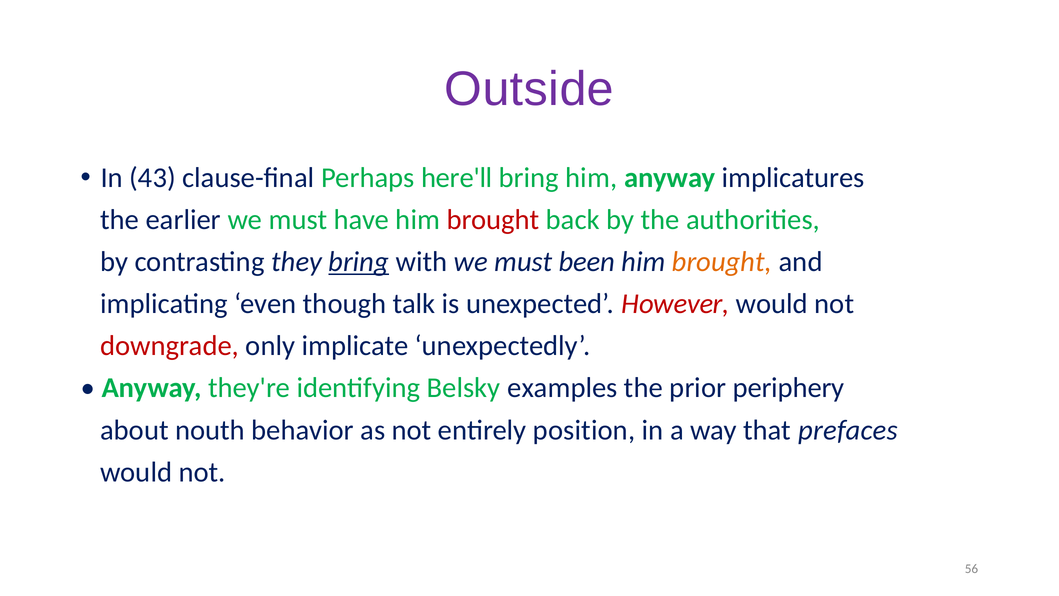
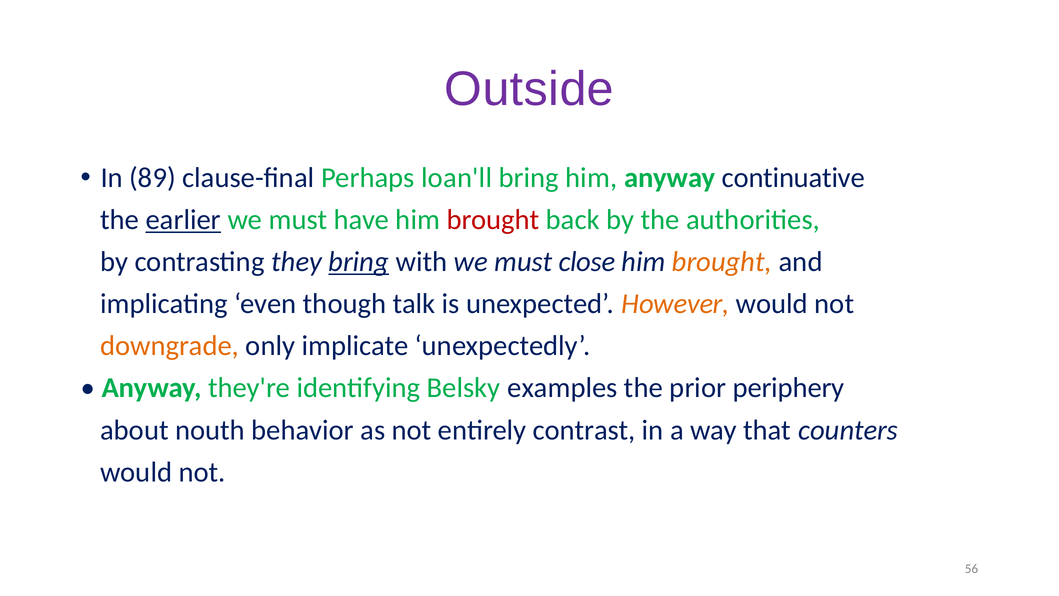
43: 43 -> 89 (153, 178)
here'll: here'll -> loan'll (457, 178)
implicatures: implicatures -> continuative (793, 178)
earlier underline: none -> present (183, 220)
been: been -> close (587, 262)
However colour: red -> orange (676, 304)
downgrade colour: red -> orange (170, 346)
position: position -> contrast (584, 430)
prefaces: prefaces -> counters (848, 430)
